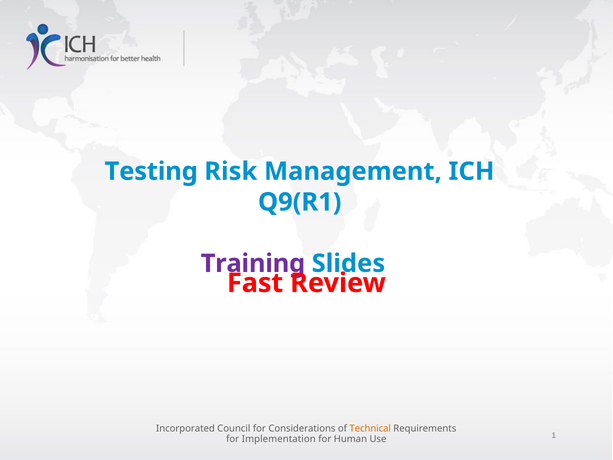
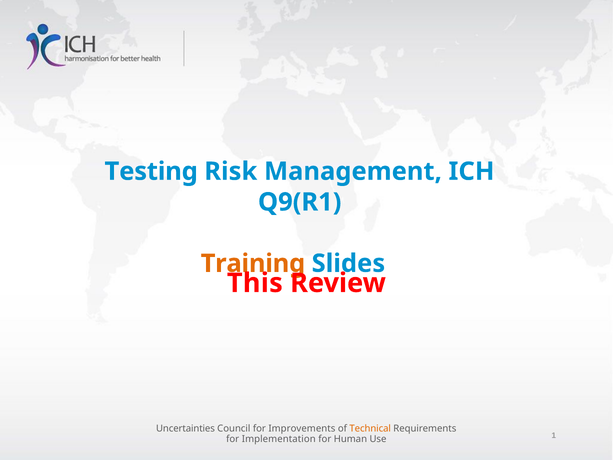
Training colour: purple -> orange (253, 263)
Fast: Fast -> This (255, 283)
Incorporated: Incorporated -> Uncertainties (185, 428)
Considerations: Considerations -> Improvements (302, 428)
